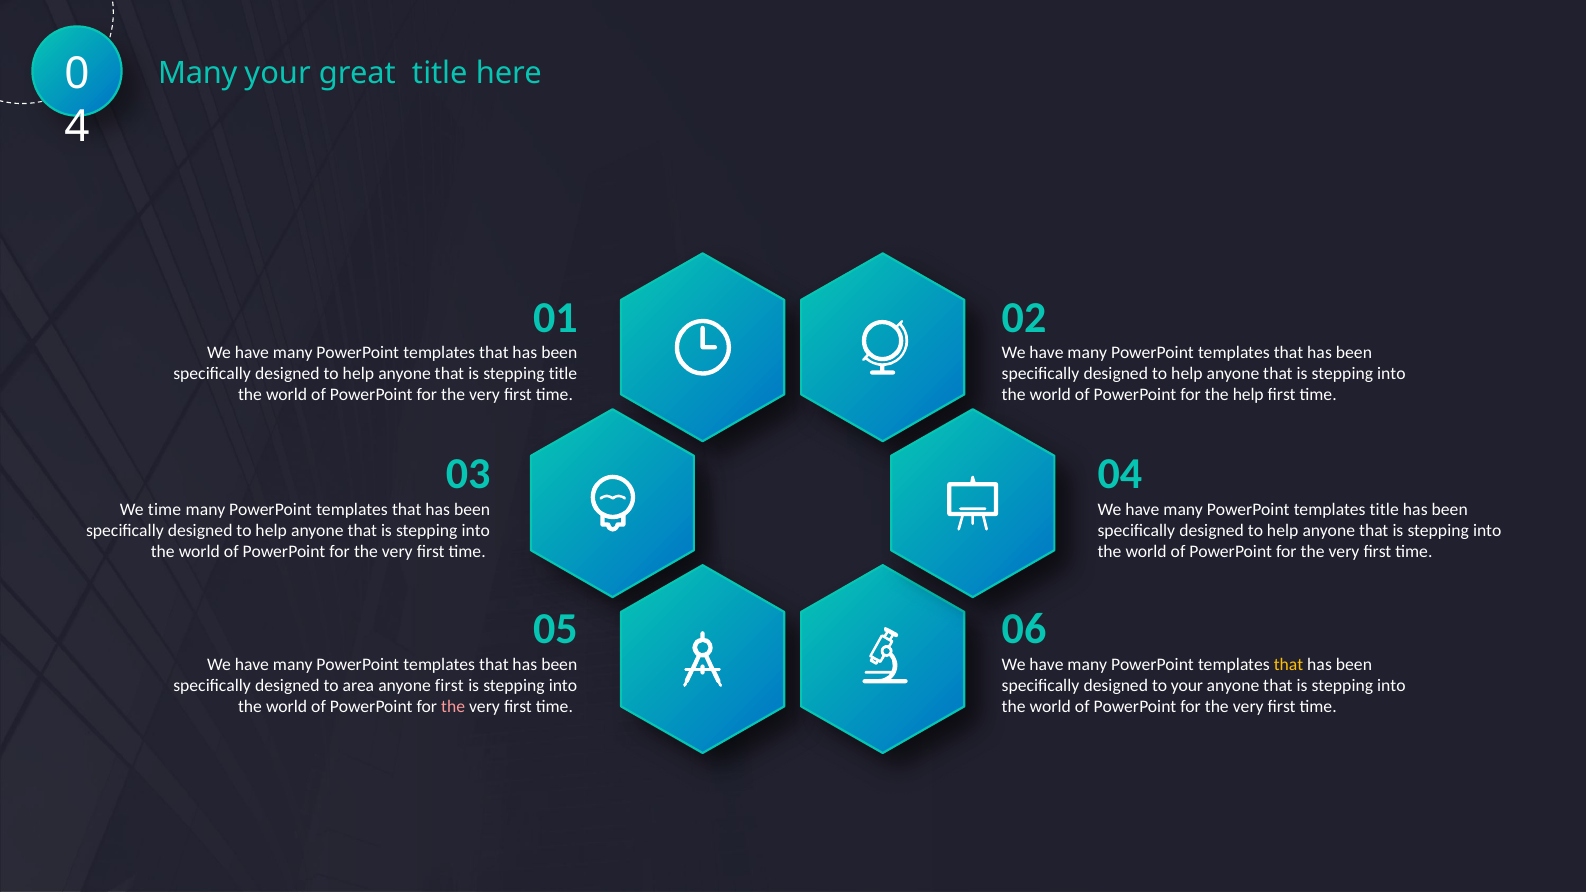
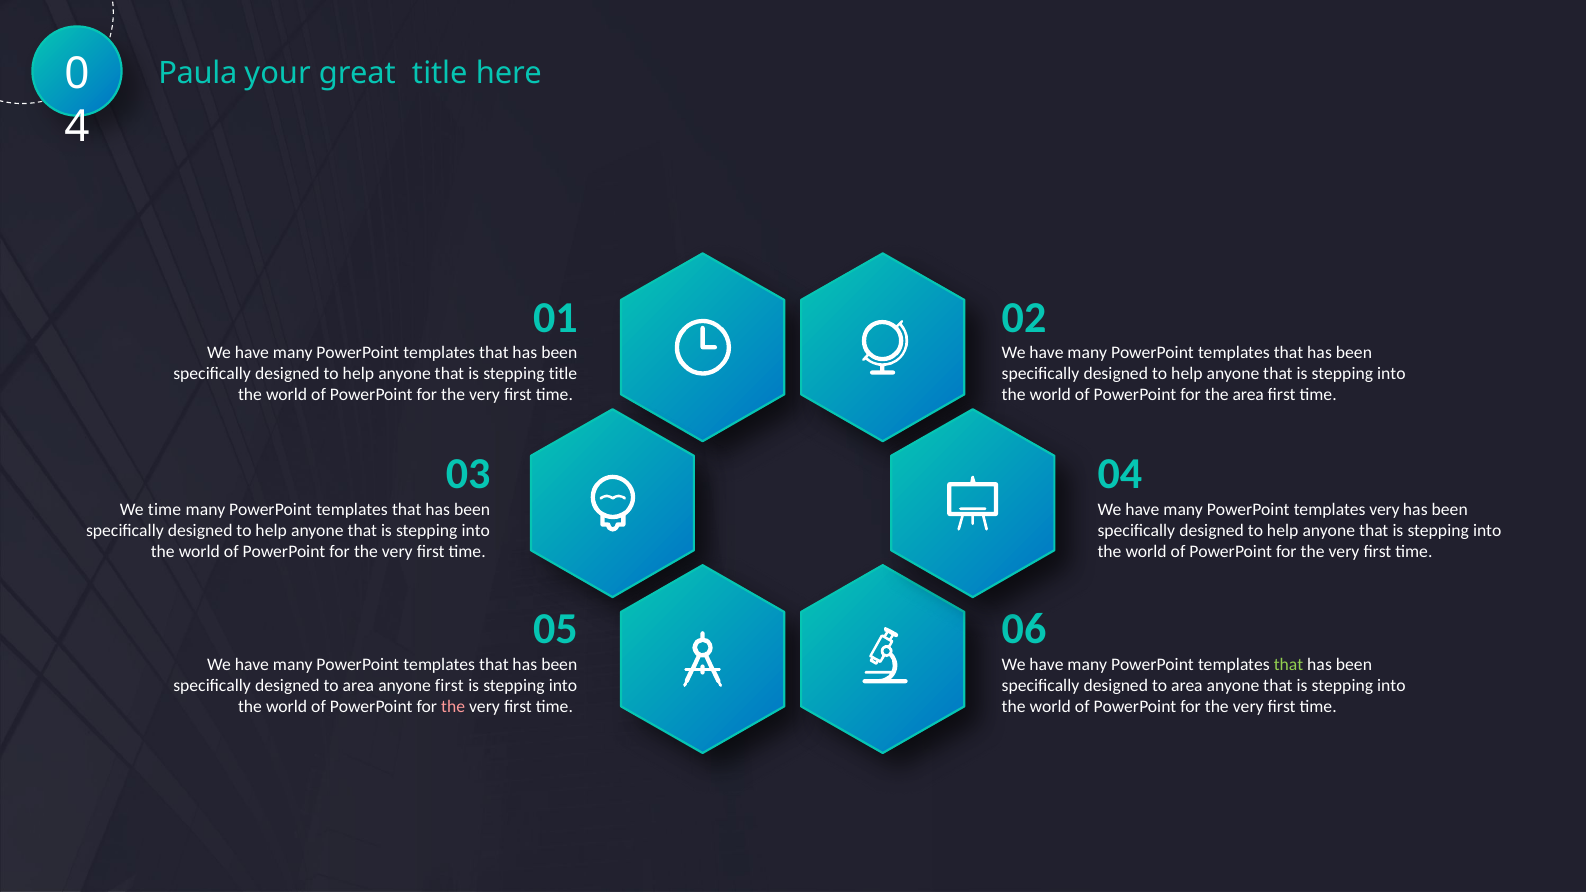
Many: Many -> Paula (198, 73)
the help: help -> area (1248, 395)
templates title: title -> very (1384, 509)
that colour: yellow -> light green (1289, 664)
your: your -> area (1187, 685)
